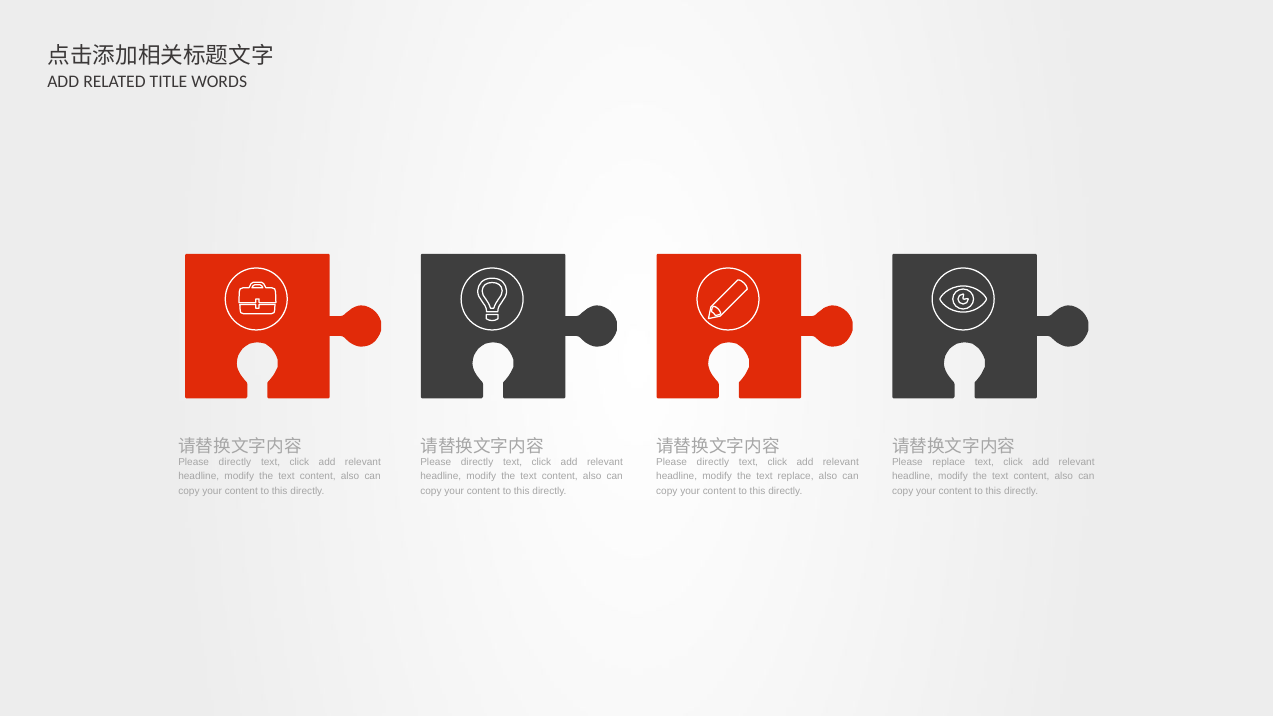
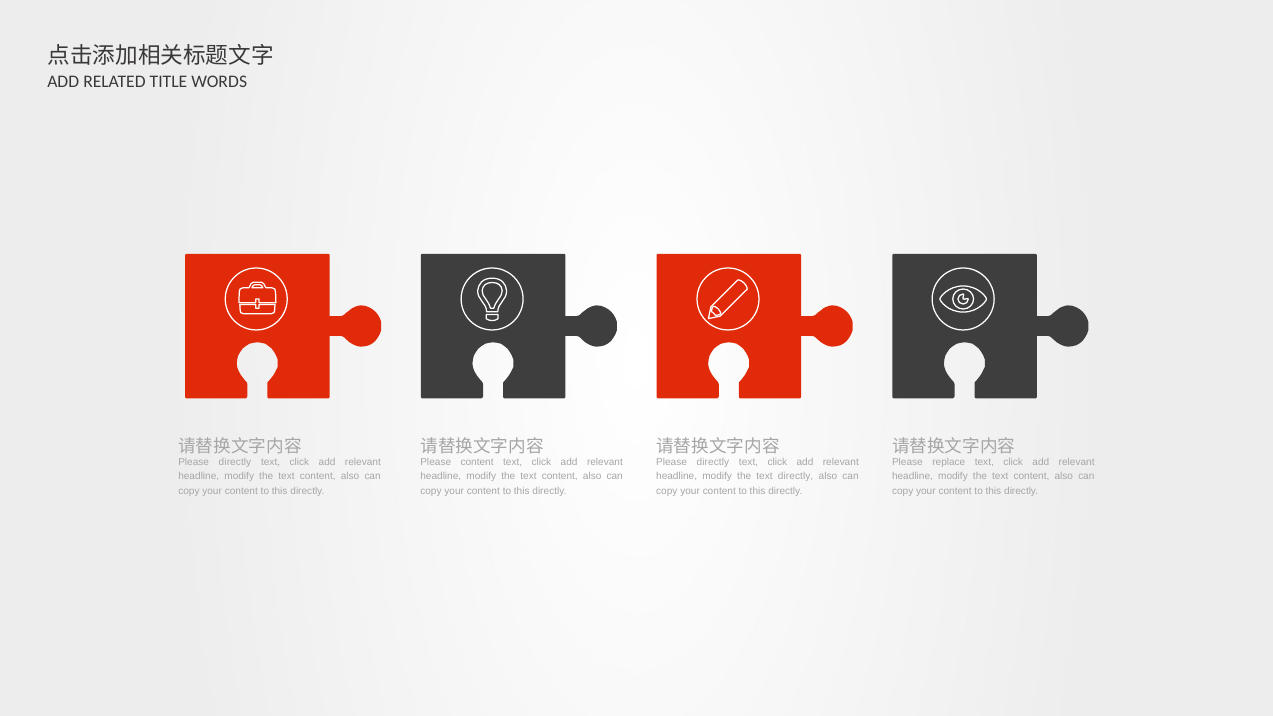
directly: directly -> content (477, 462)
text replace: replace -> directly (796, 477)
